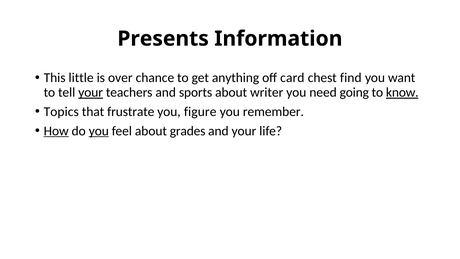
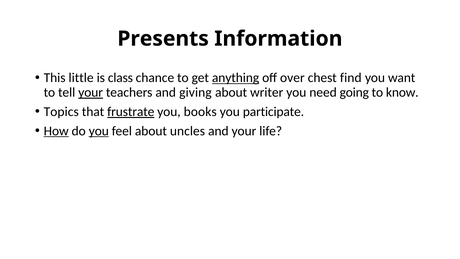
over: over -> class (120, 78)
anything underline: none -> present (236, 78)
card: card -> over (292, 78)
sports: sports -> giving (195, 92)
know underline: present -> none (402, 92)
frustrate underline: none -> present (131, 112)
figure: figure -> books (200, 112)
remember: remember -> participate (273, 112)
grades: grades -> uncles (188, 131)
